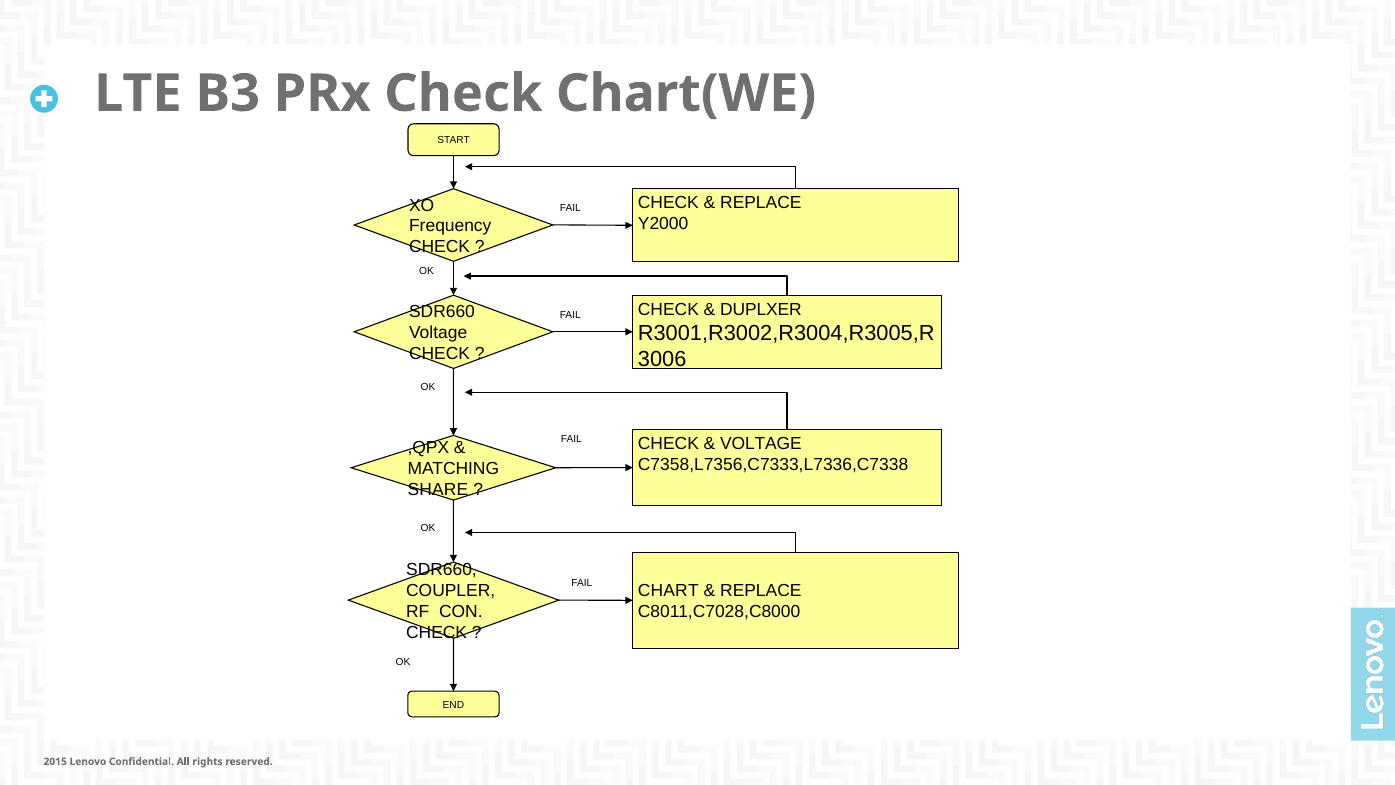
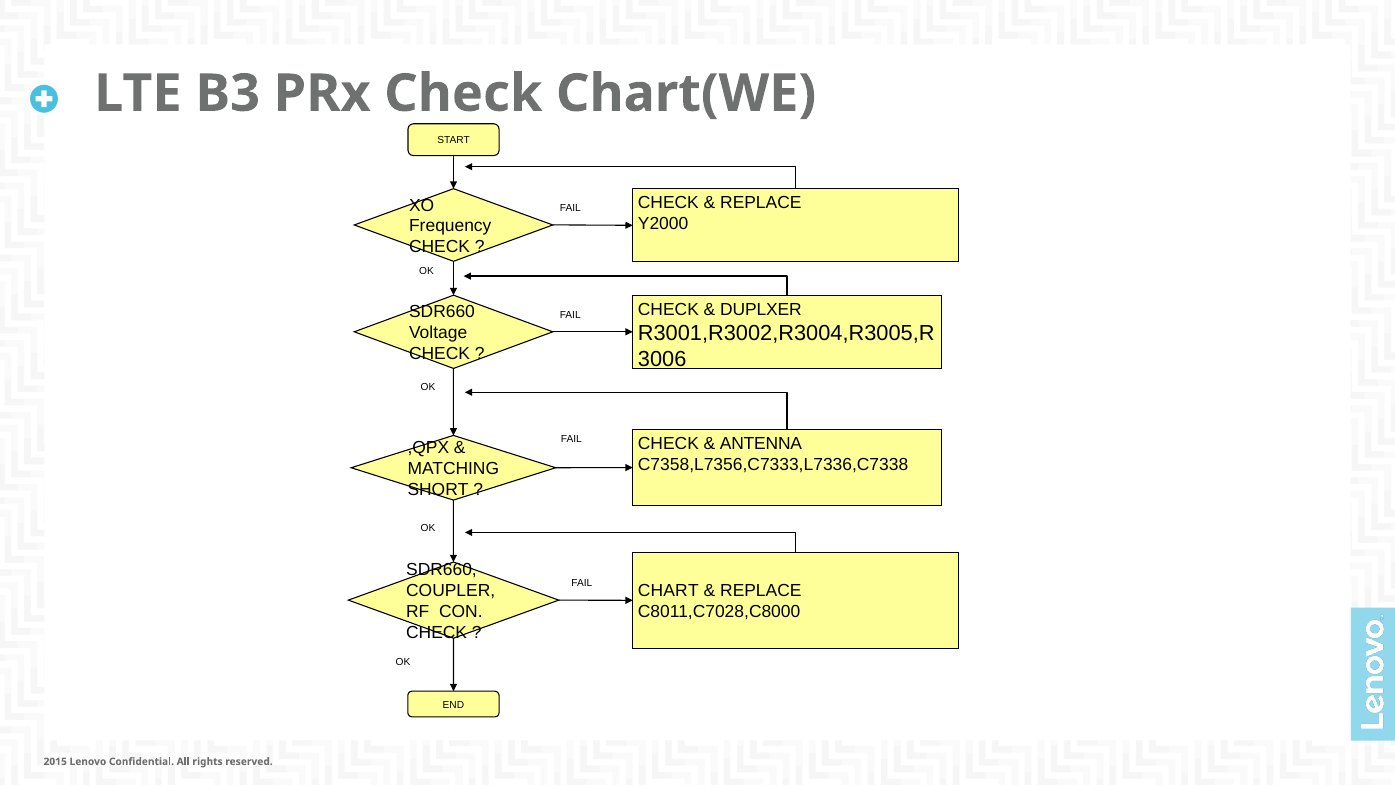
VOLTAGE: VOLTAGE -> ANTENNA (761, 444)
SHARE: SHARE -> SHORT (438, 490)
